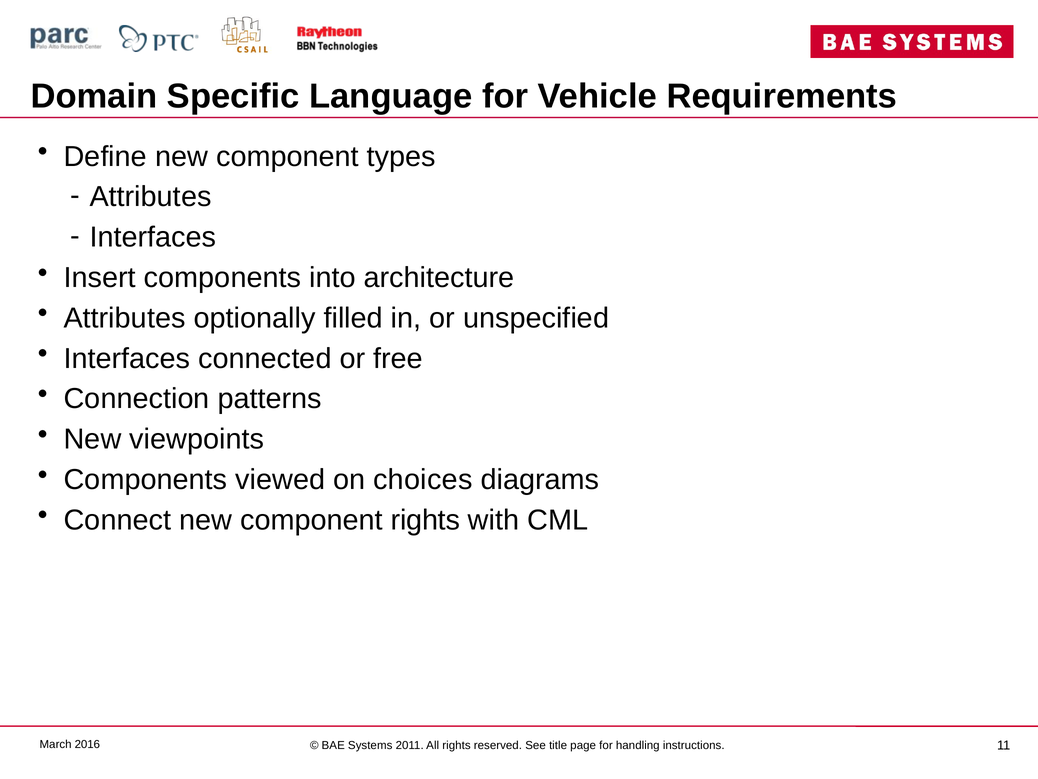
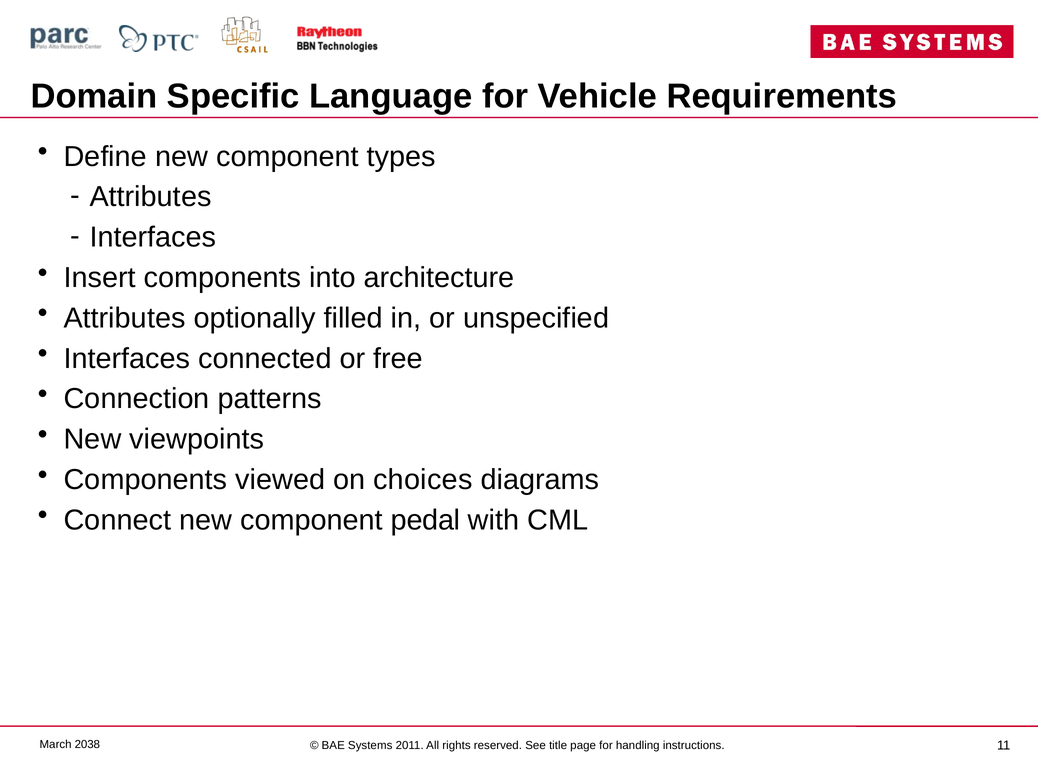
component rights: rights -> pedal (426, 520)
2016: 2016 -> 2038 (87, 744)
